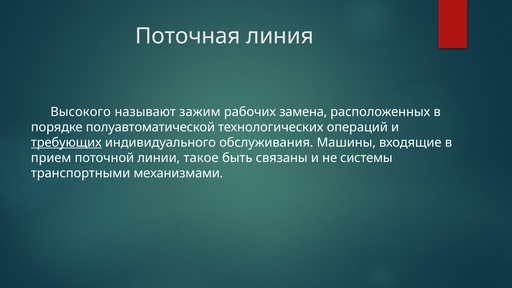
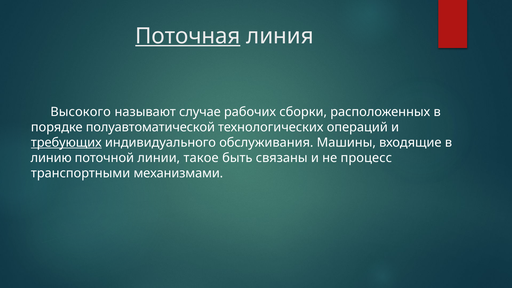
Поточная underline: none -> present (188, 36)
зажим: зажим -> случае (200, 112)
замена: замена -> сборки (303, 112)
прием: прием -> линию (51, 158)
системы: системы -> процесс (366, 158)
